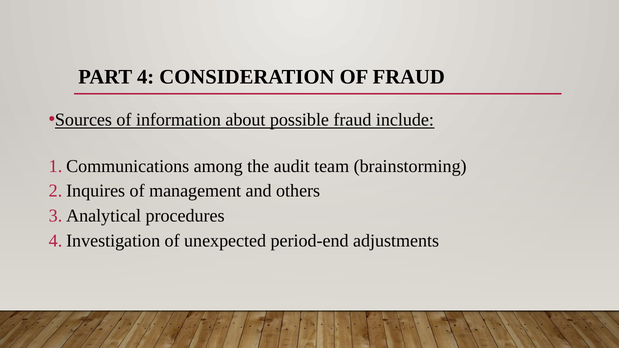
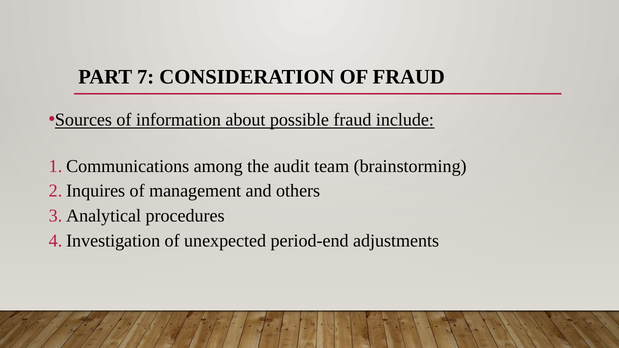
4: 4 -> 7 (146, 77)
